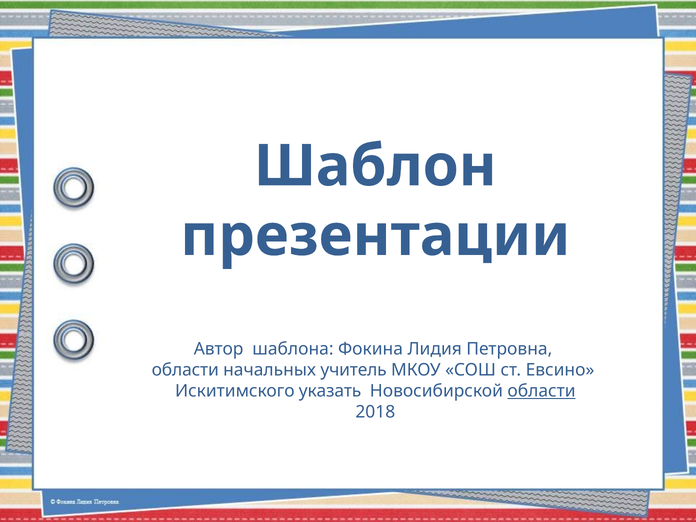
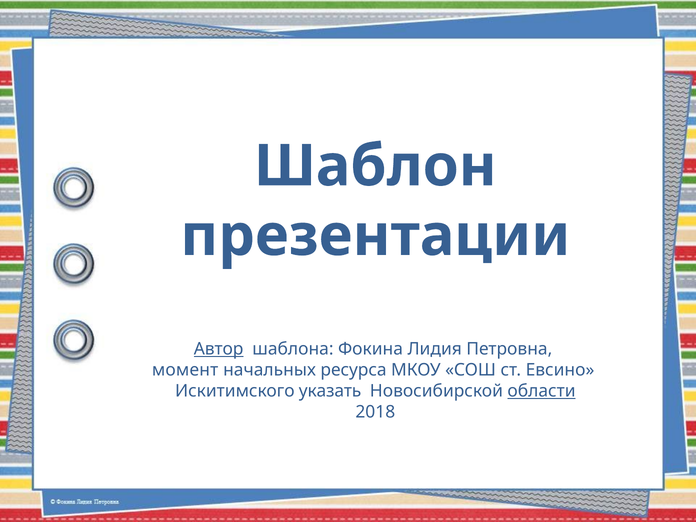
Автор underline: none -> present (219, 349)
области: области -> момент (185, 370)
учитель: учитель -> ресурса (354, 370)
